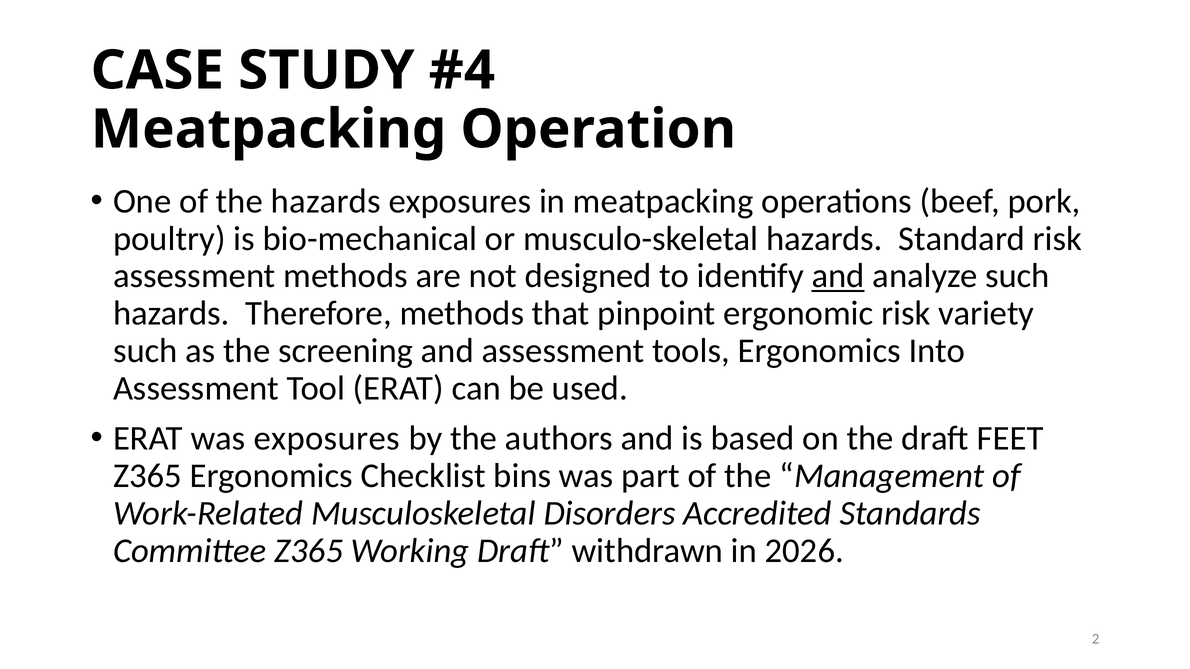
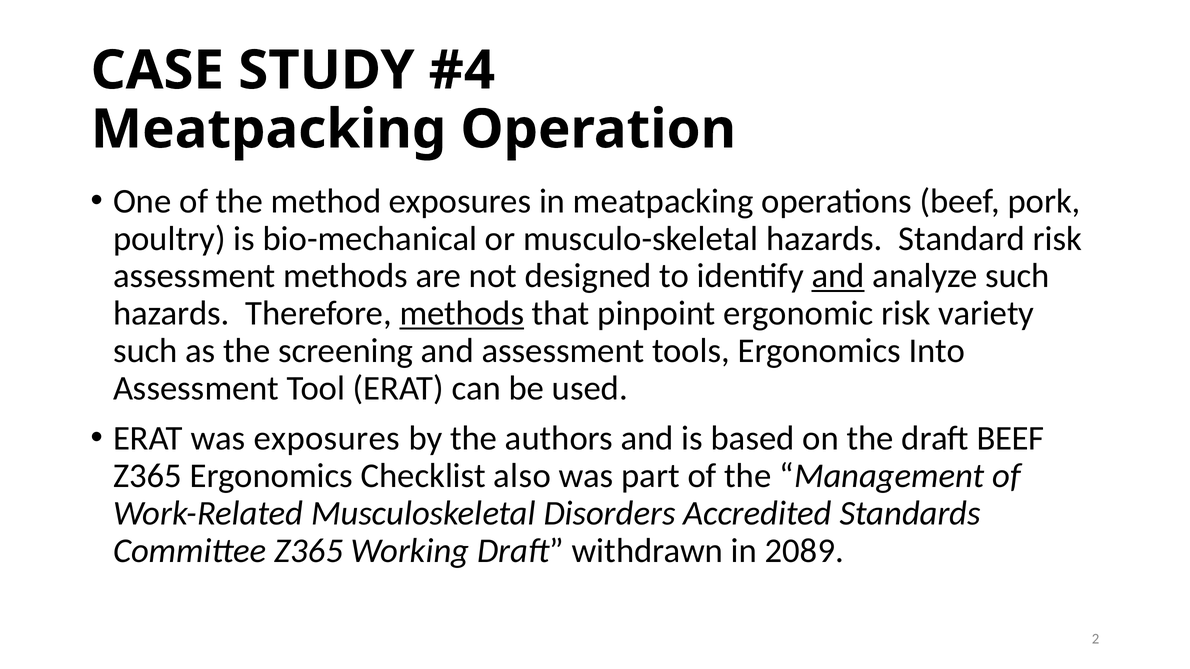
the hazards: hazards -> method (326, 201)
methods underline: none -> present (462, 314)
draft FEET: FEET -> BEEF (1010, 439)
bins: bins -> also (522, 476)
2026: 2026 -> 2089 (804, 551)
